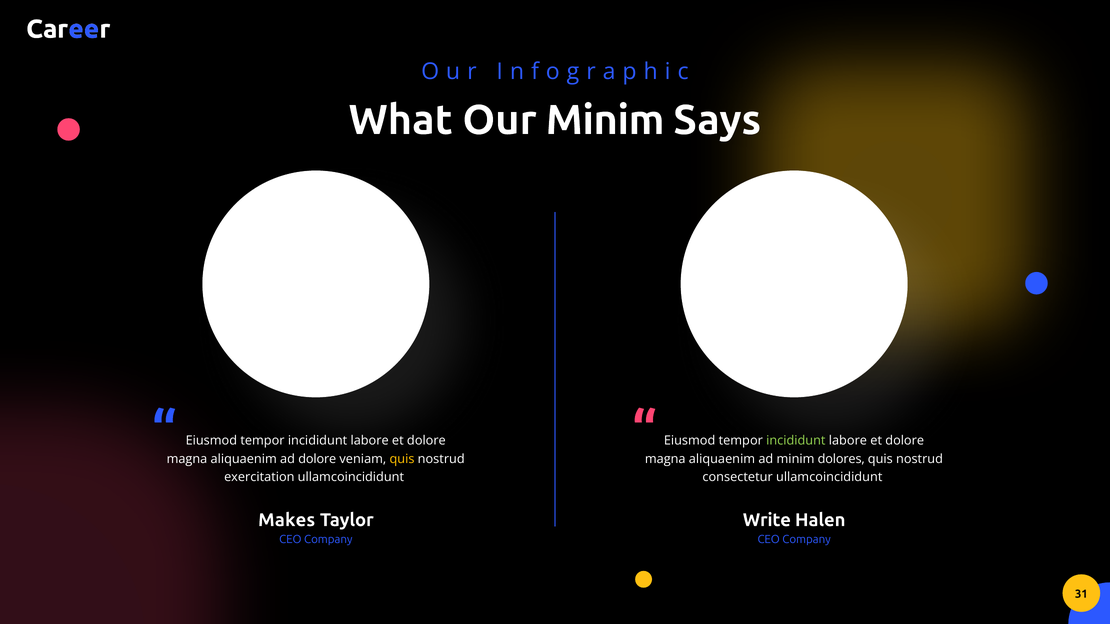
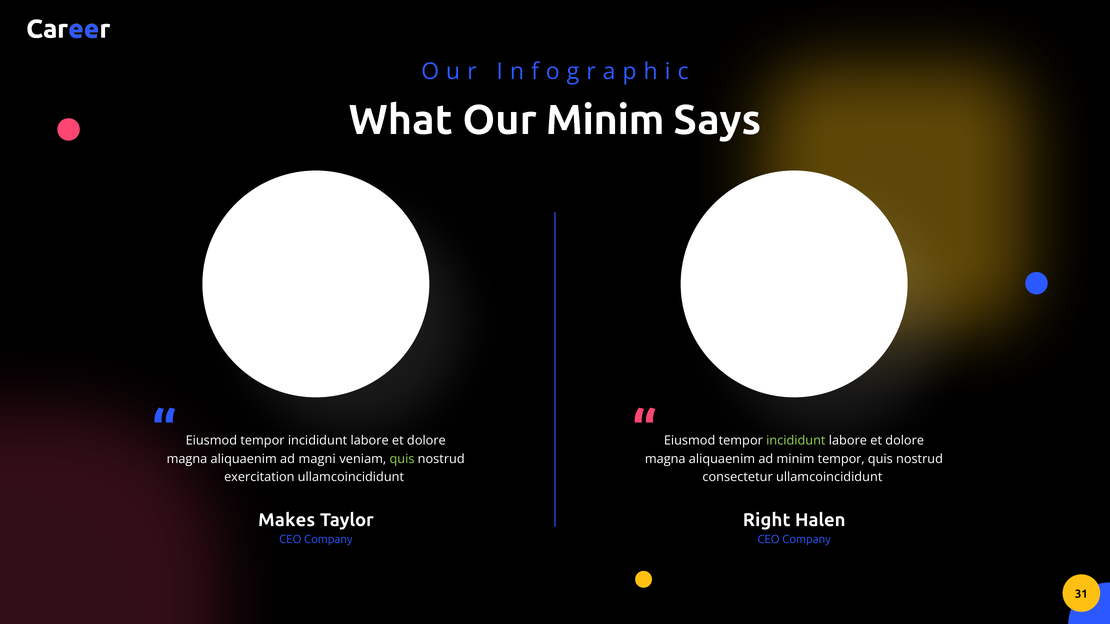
ad dolore: dolore -> magni (317, 459)
quis colour: yellow -> light green (402, 459)
minim dolores: dolores -> tempor (841, 459)
Write: Write -> Right (767, 520)
